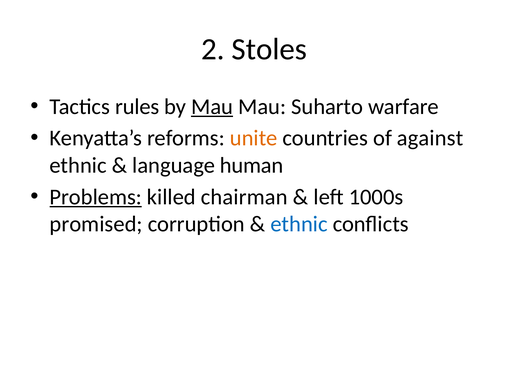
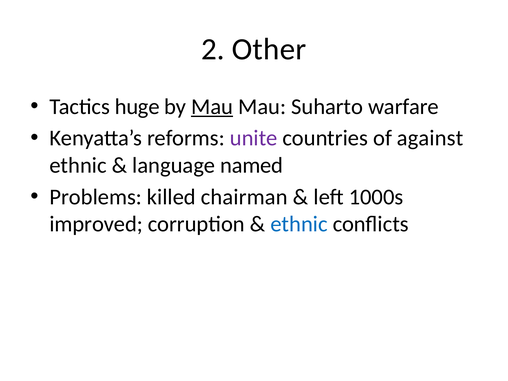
Stoles: Stoles -> Other (269, 49)
rules: rules -> huge (137, 107)
unite colour: orange -> purple (254, 138)
human: human -> named (252, 165)
Problems underline: present -> none (96, 197)
promised: promised -> improved (96, 224)
